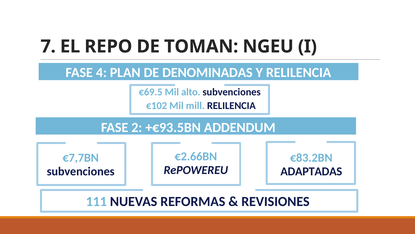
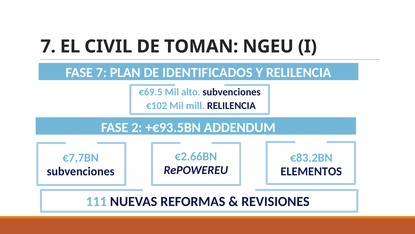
REPO: REPO -> CIVIL (108, 46)
FASE 4: 4 -> 7 (101, 72)
DENOMINADAS: DENOMINADAS -> IDENTIFICADOS (207, 72)
ADAPTADAS: ADAPTADAS -> ELEMENTOS (311, 171)
